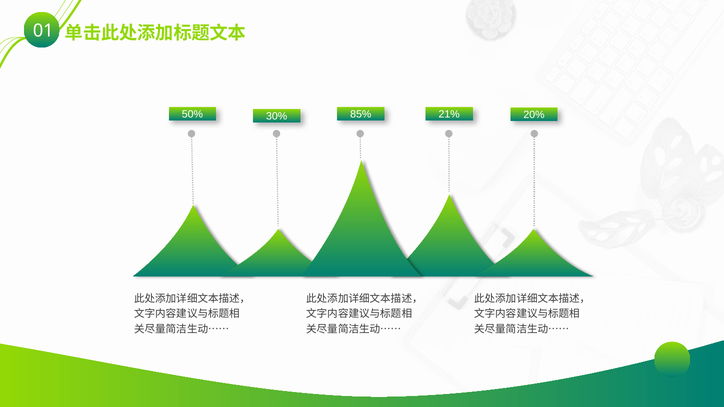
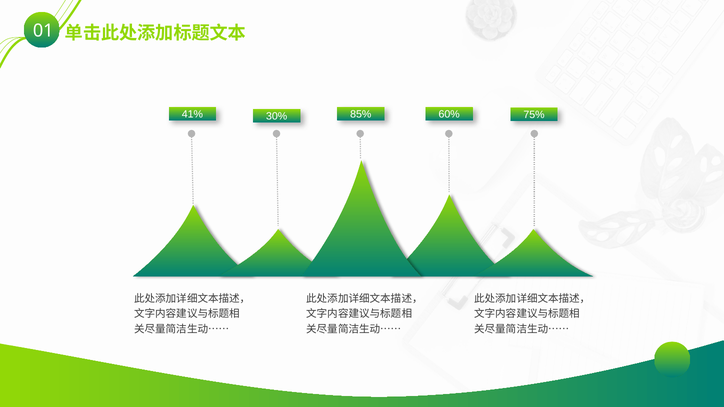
20%: 20% -> 75% (534, 115)
50%: 50% -> 41% (192, 114)
21%: 21% -> 60% (449, 115)
